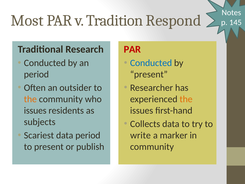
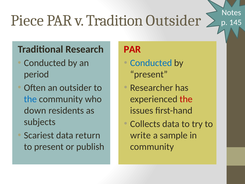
Most: Most -> Piece (27, 20)
Tradition Respond: Respond -> Outsider (173, 20)
the colour: orange -> blue (30, 99)
the colour: orange -> red (186, 99)
issues: issues -> down (35, 110)
data period: period -> return (88, 135)
marker: marker -> sample (174, 135)
